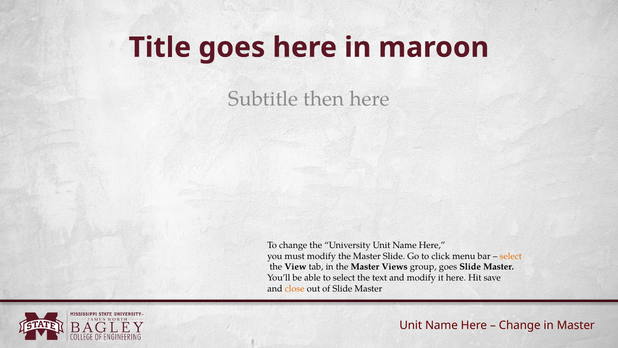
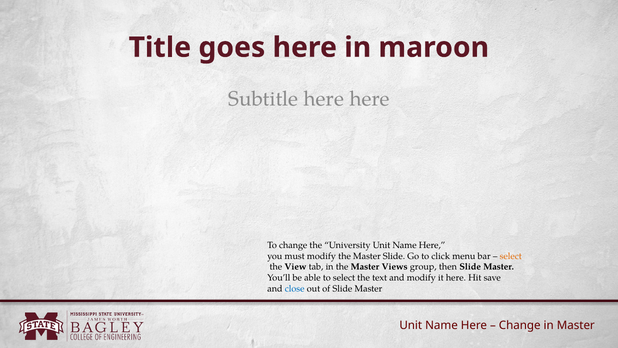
Subtitle then: then -> here (324, 99)
group goes: goes -> then (448, 267)
close colour: orange -> blue (295, 288)
